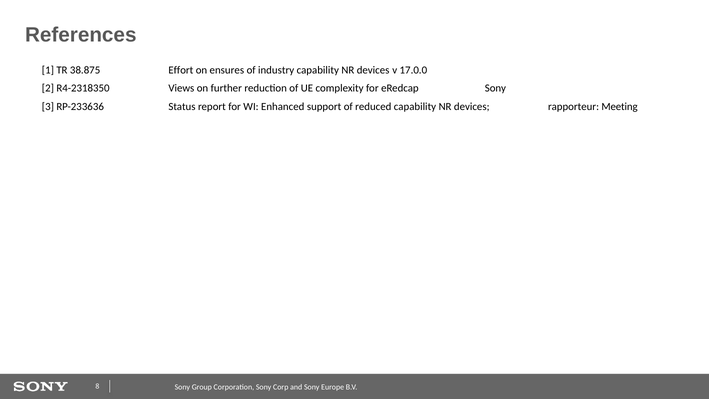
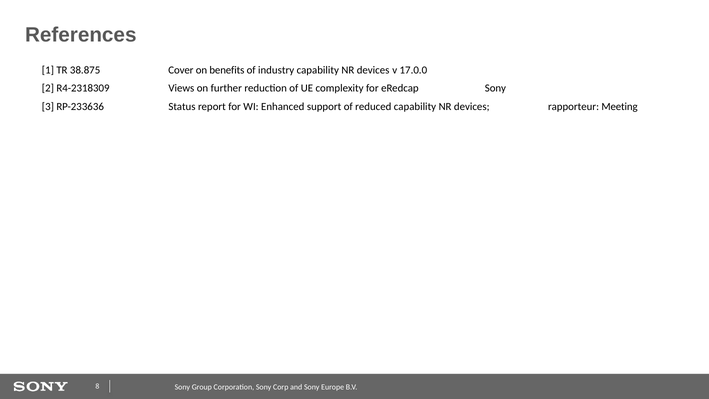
Effort: Effort -> Cover (181, 70)
ensures: ensures -> benefits (227, 70)
R4-2318350: R4-2318350 -> R4-2318309 (83, 88)
